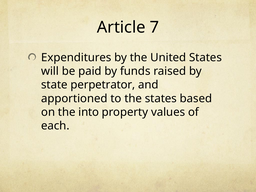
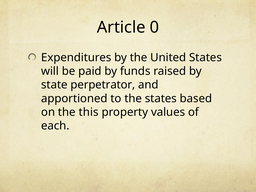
7: 7 -> 0 (154, 27)
into: into -> this (89, 112)
